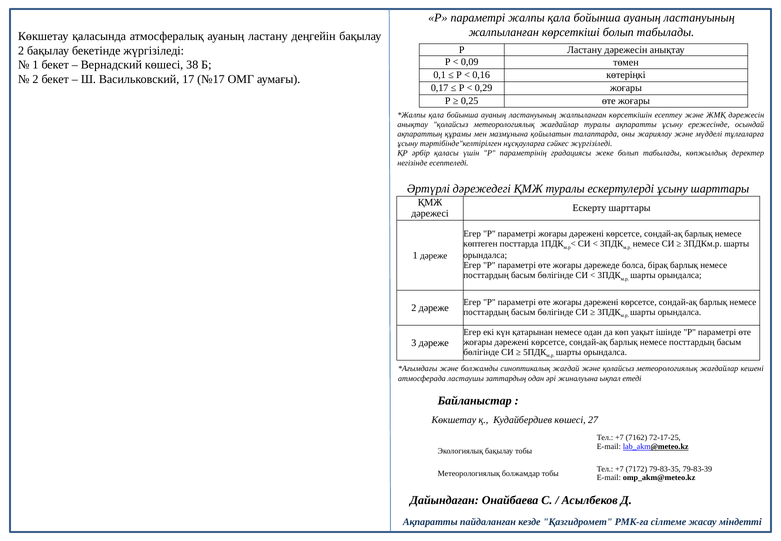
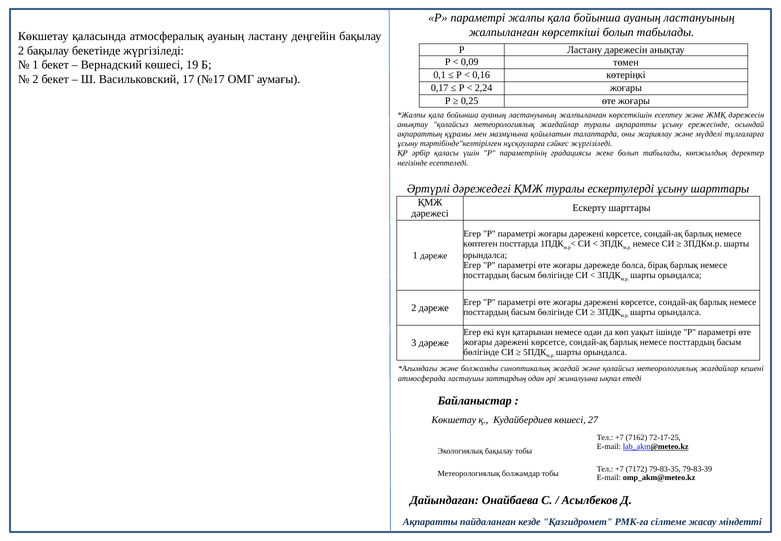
38: 38 -> 19 (192, 65)
0,29: 0,29 -> 2,24 (484, 88)
